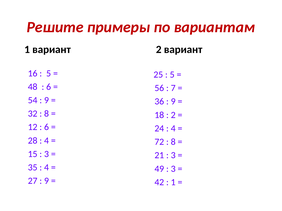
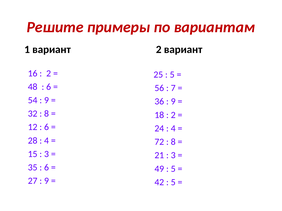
5: 5 -> 2 (49, 73)
4: 4 -> 6 (47, 168)
3: 3 -> 5 (173, 169)
1: 1 -> 5 (173, 183)
